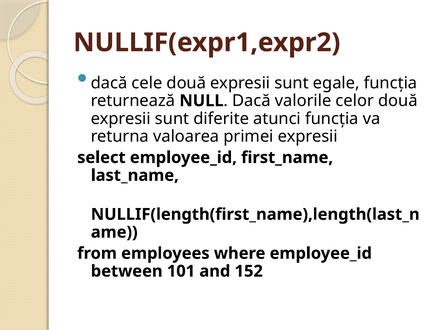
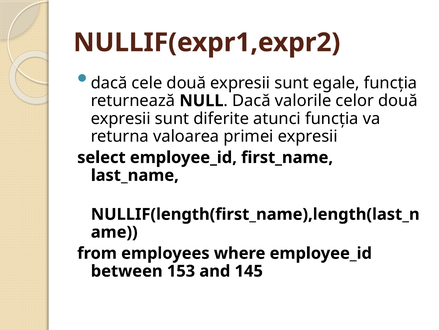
101: 101 -> 153 (181, 271)
152: 152 -> 145 (249, 271)
